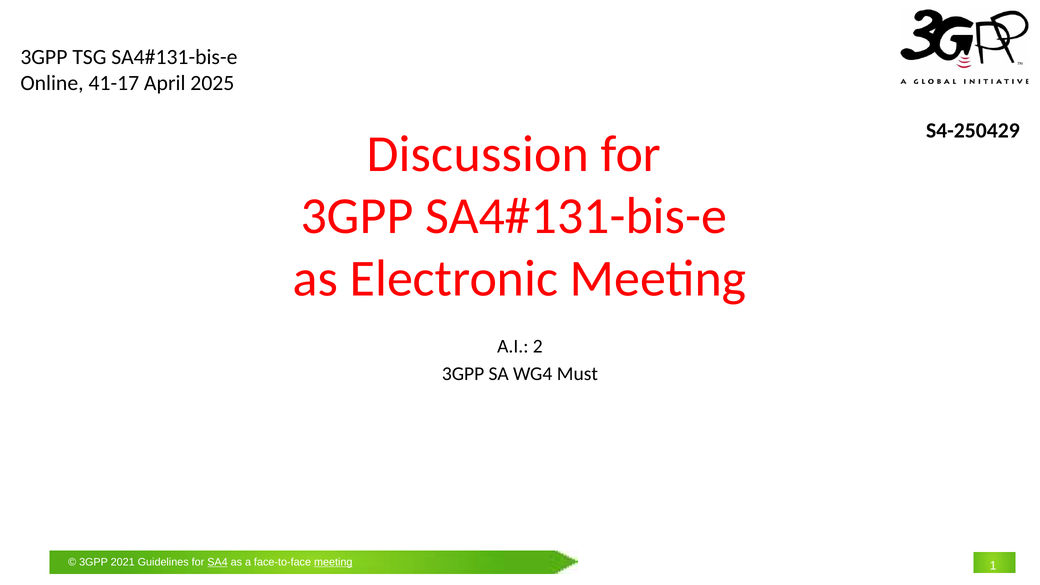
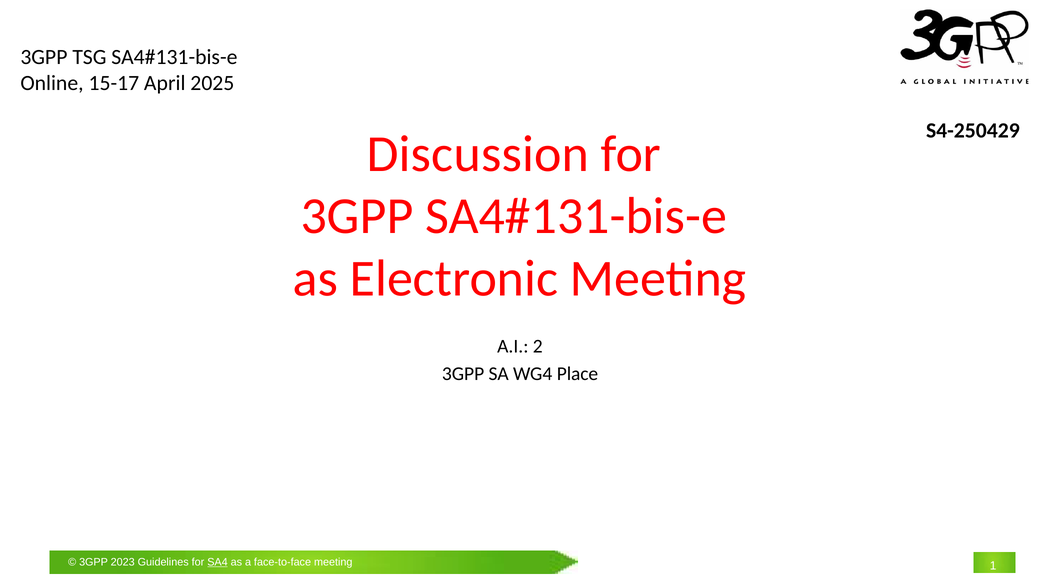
41-17: 41-17 -> 15-17 (114, 83)
Must: Must -> Place (577, 374)
2021: 2021 -> 2023 (123, 562)
meeting underline: present -> none (333, 562)
